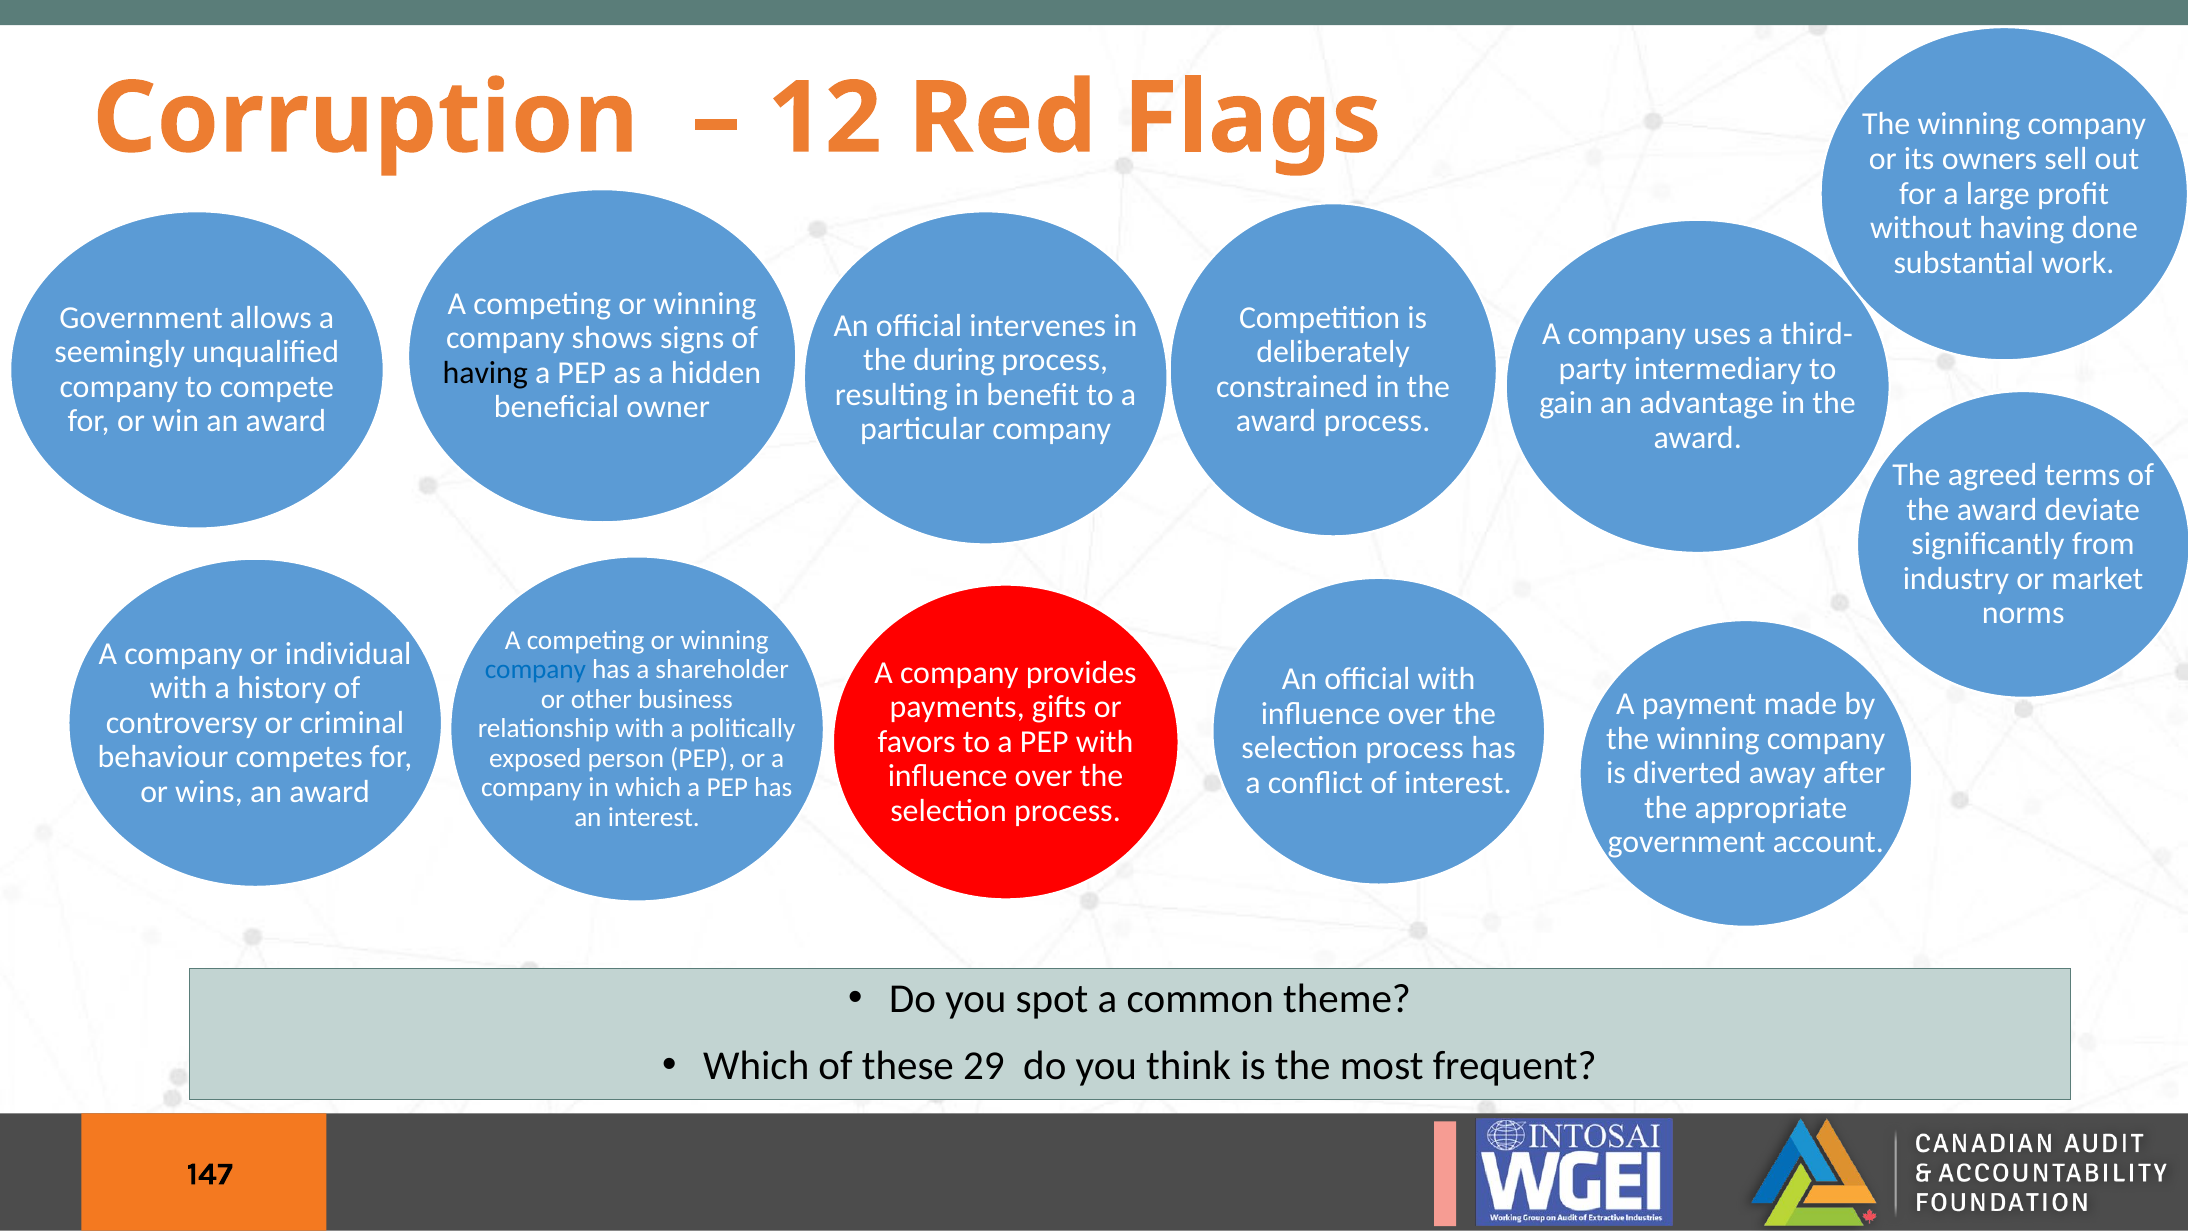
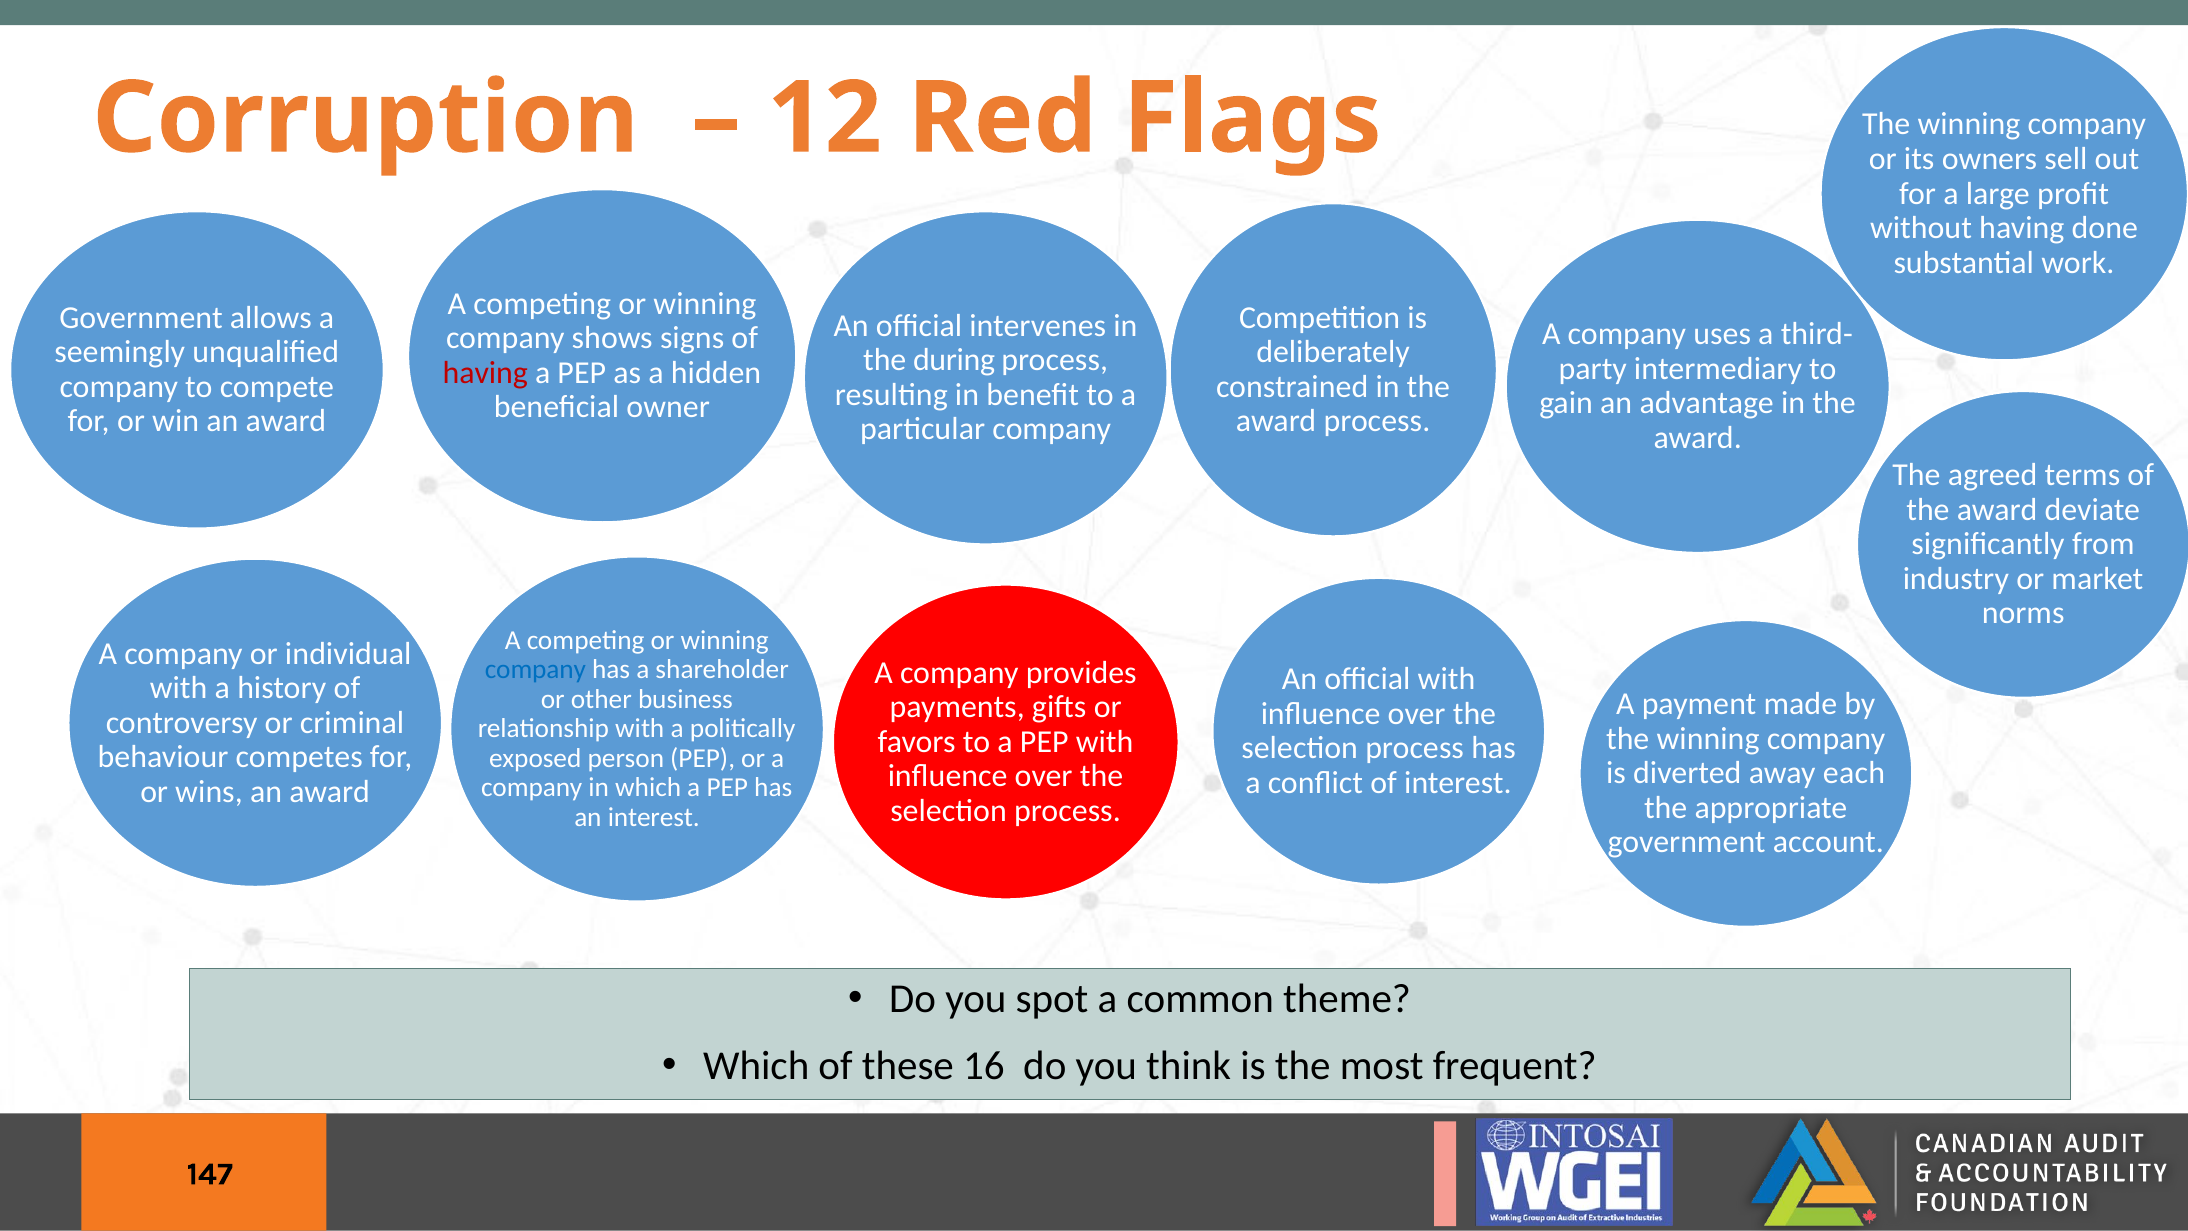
having colour: black -> red (485, 373)
after: after -> each (1854, 773)
29: 29 -> 16 (984, 1065)
